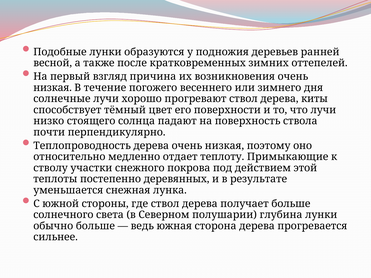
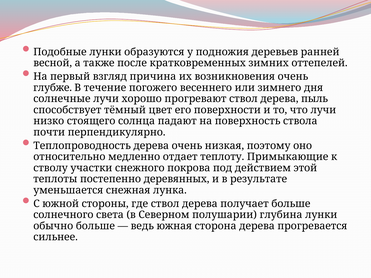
низкая: низкая -> глубже (53, 88)
киты: киты -> пыль (314, 99)
